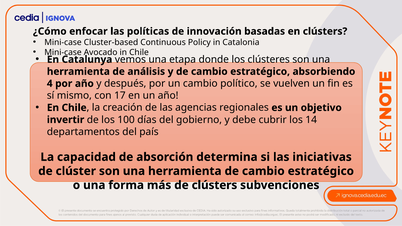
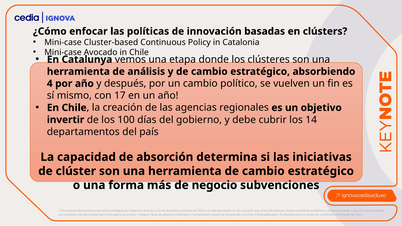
de clústers: clústers -> negocio (214, 185)
